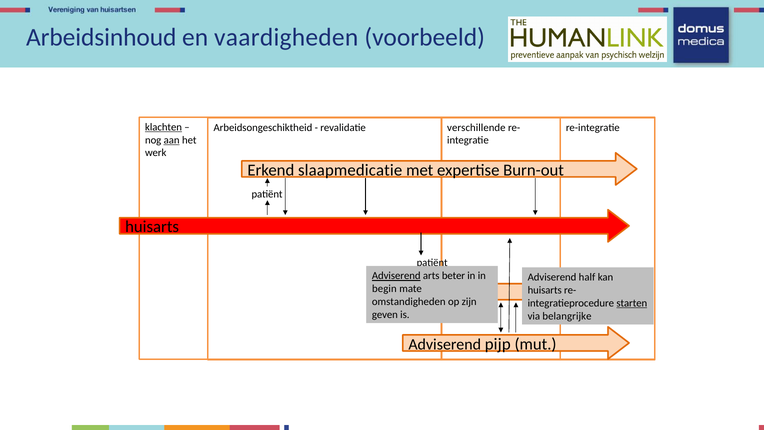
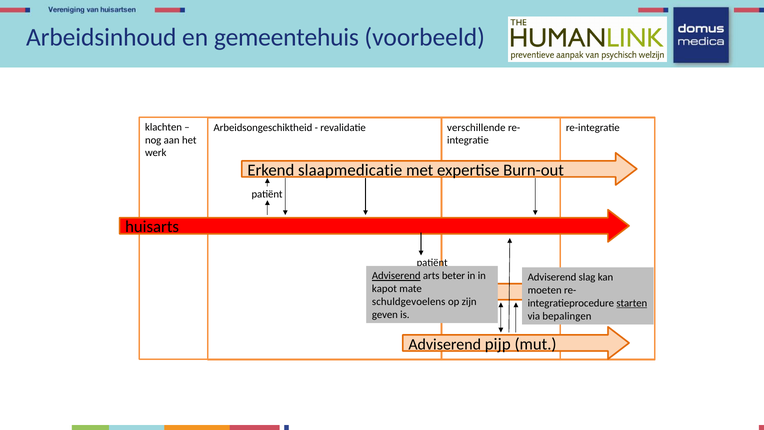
vaardigheden: vaardigheden -> gemeentehuis (286, 37)
klachten underline: present -> none (164, 127)
aan underline: present -> none (172, 140)
half: half -> slag (587, 277)
begin: begin -> kapot (384, 289)
huisarts: huisarts -> moeten (545, 290)
omstandigheden: omstandigheden -> schuldgevoelens (409, 302)
belangrijke: belangrijke -> bepalingen (567, 316)
